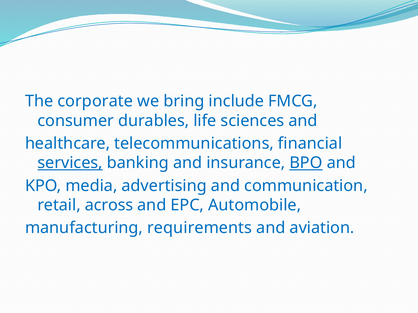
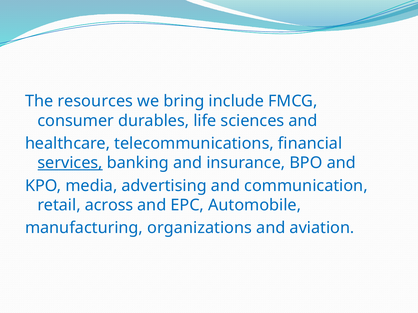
corporate: corporate -> resources (95, 101)
BPO underline: present -> none (306, 163)
requirements: requirements -> organizations (200, 228)
